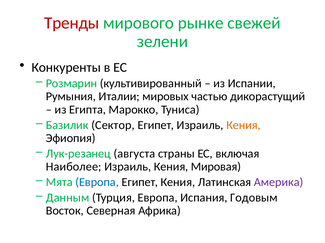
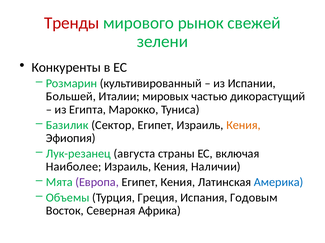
рынке: рынке -> рынок (201, 23)
Румыния: Румыния -> Большей (71, 97)
Мировая: Мировая -> Наличии (216, 167)
Европа colour: blue -> purple (97, 183)
Америка colour: purple -> blue (279, 183)
Данным: Данным -> Объемы (68, 198)
Турция Европа: Европа -> Греция (158, 198)
